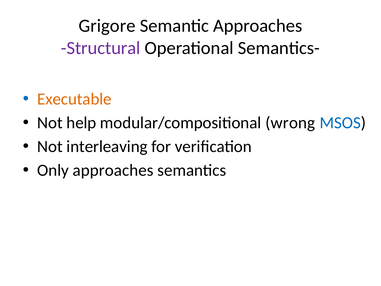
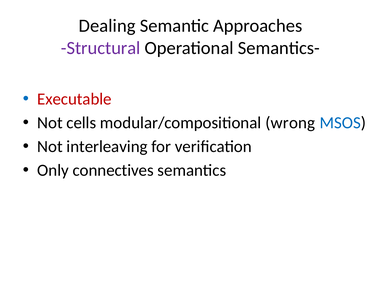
Grigore: Grigore -> Dealing (107, 26)
Executable colour: orange -> red (74, 99)
help: help -> cells (81, 123)
Only approaches: approaches -> connectives (113, 170)
